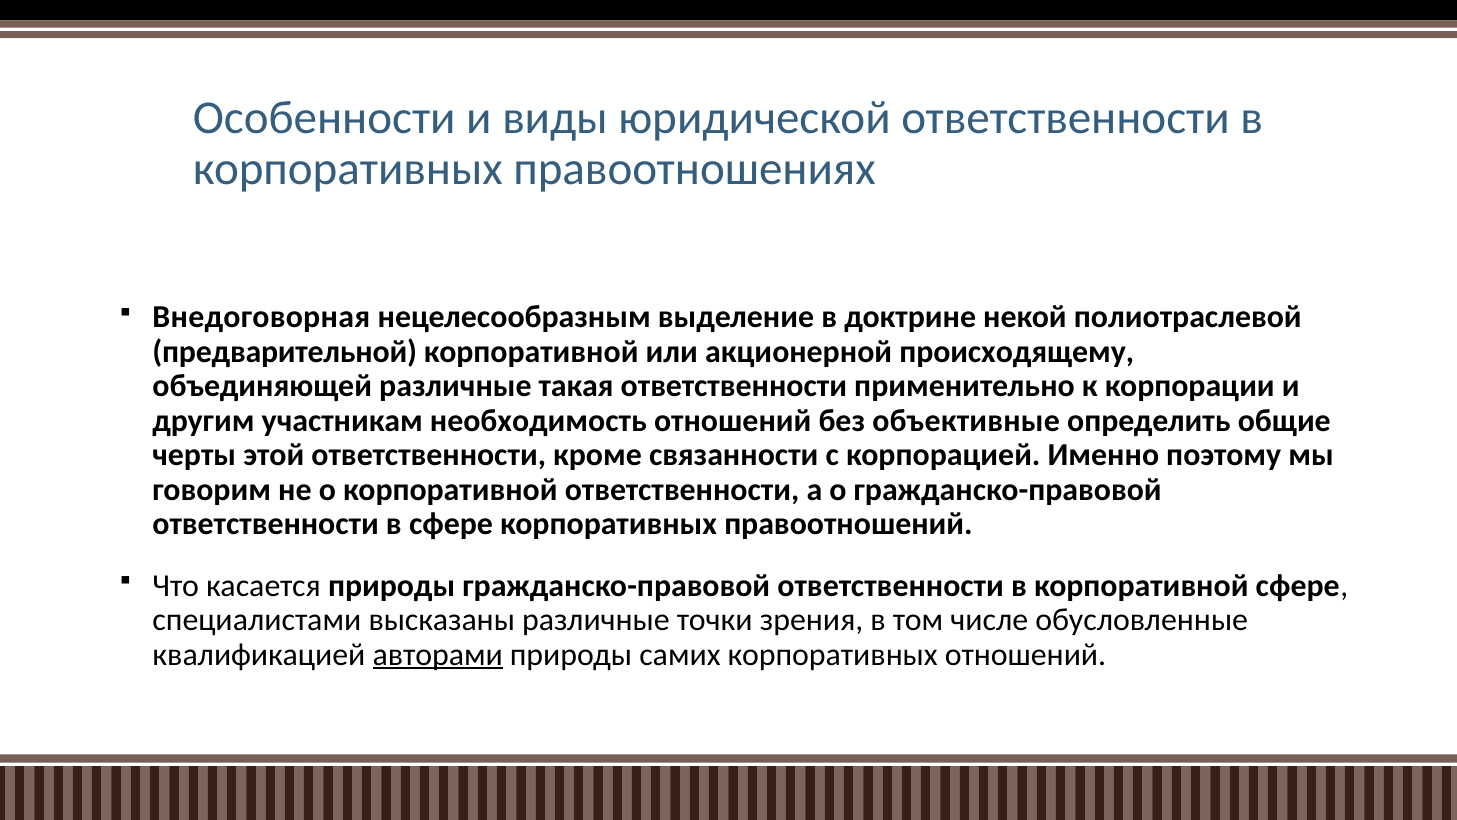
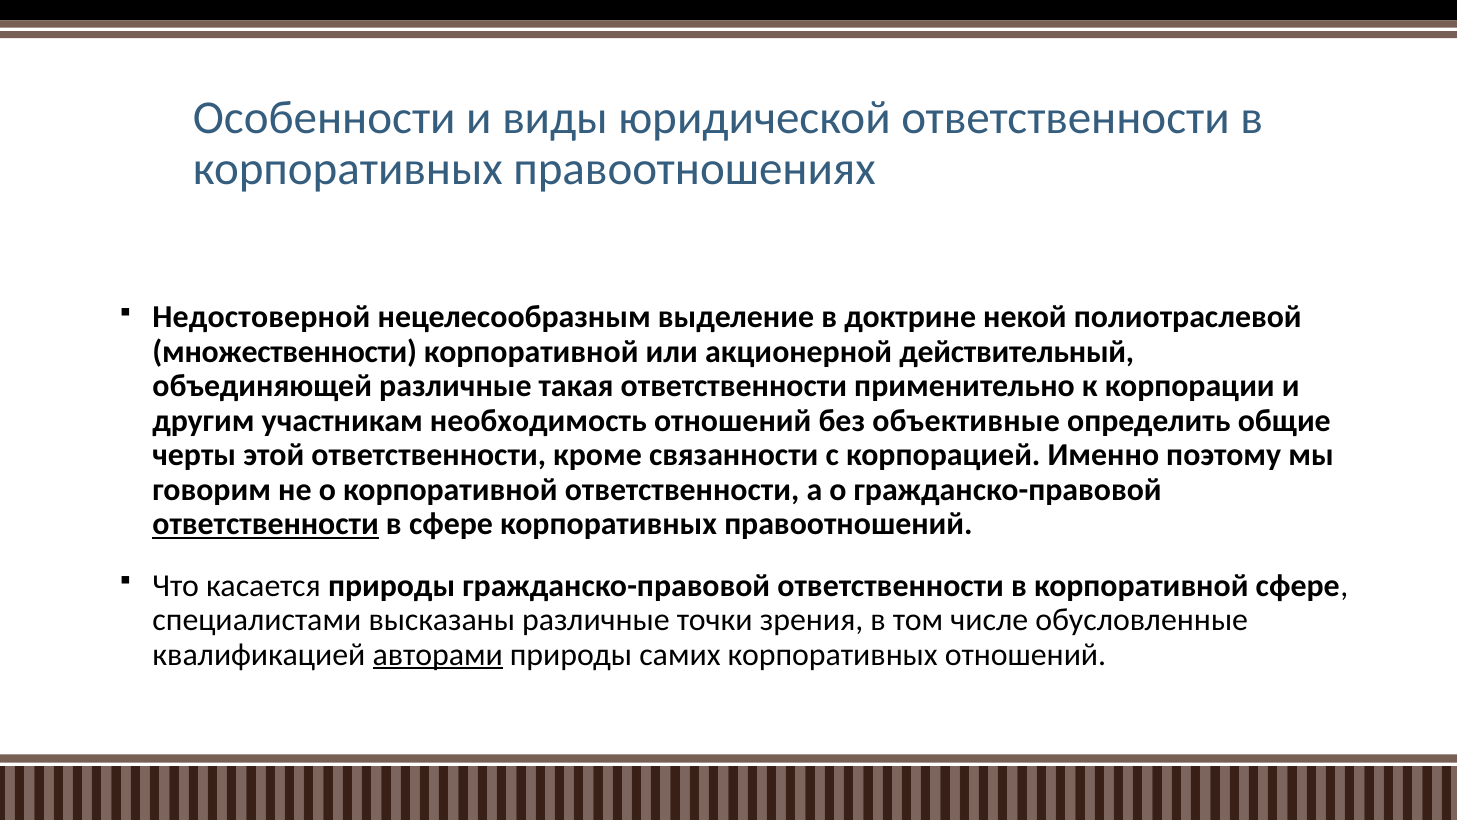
Внедоговорная: Внедоговорная -> Недостоверной (261, 317)
предварительной: предварительной -> множественности (285, 352)
происходящему: происходящему -> действительный (1017, 352)
ответственности underline: none -> present (266, 524)
